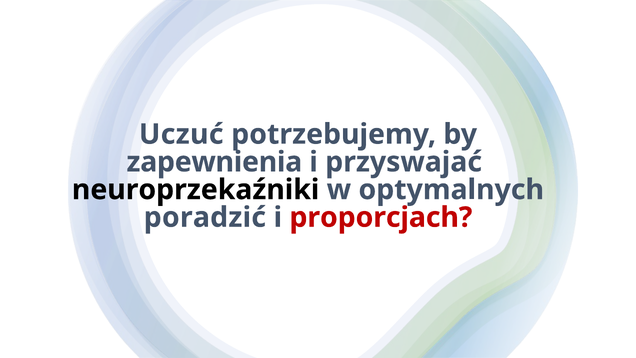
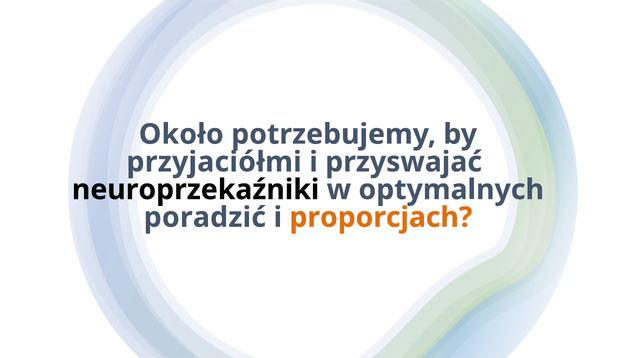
Uczuć: Uczuć -> Około (181, 134)
zapewnienia: zapewnienia -> przyjaciółmi (214, 162)
proporcjach colour: red -> orange (381, 217)
